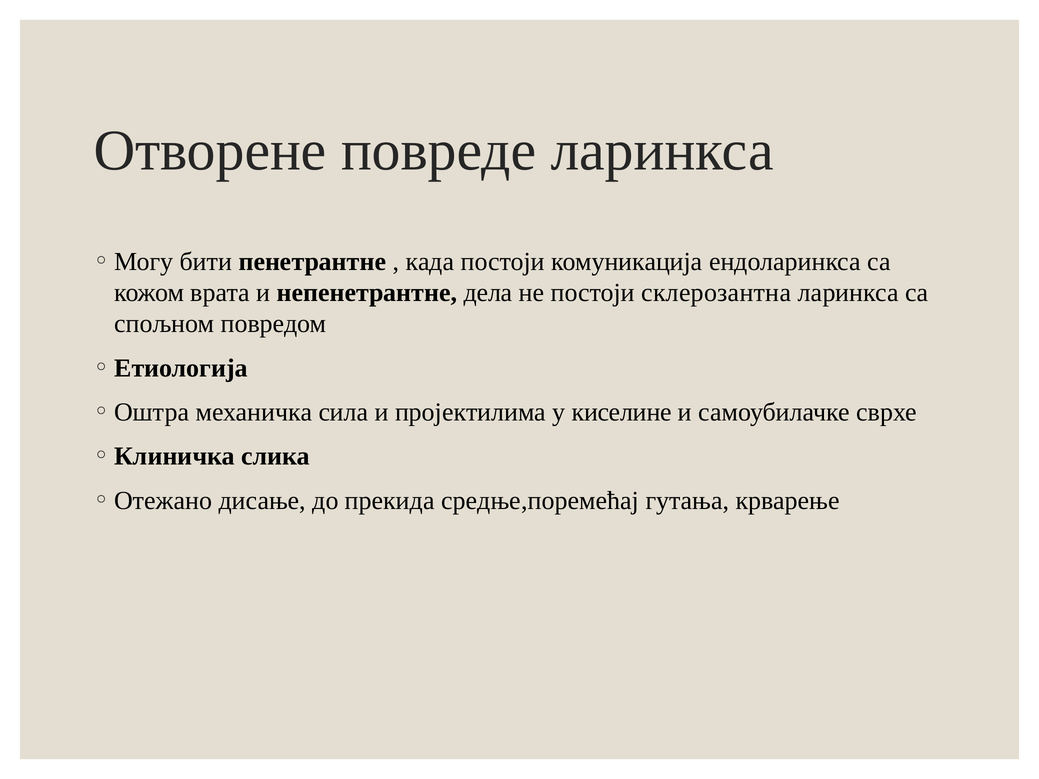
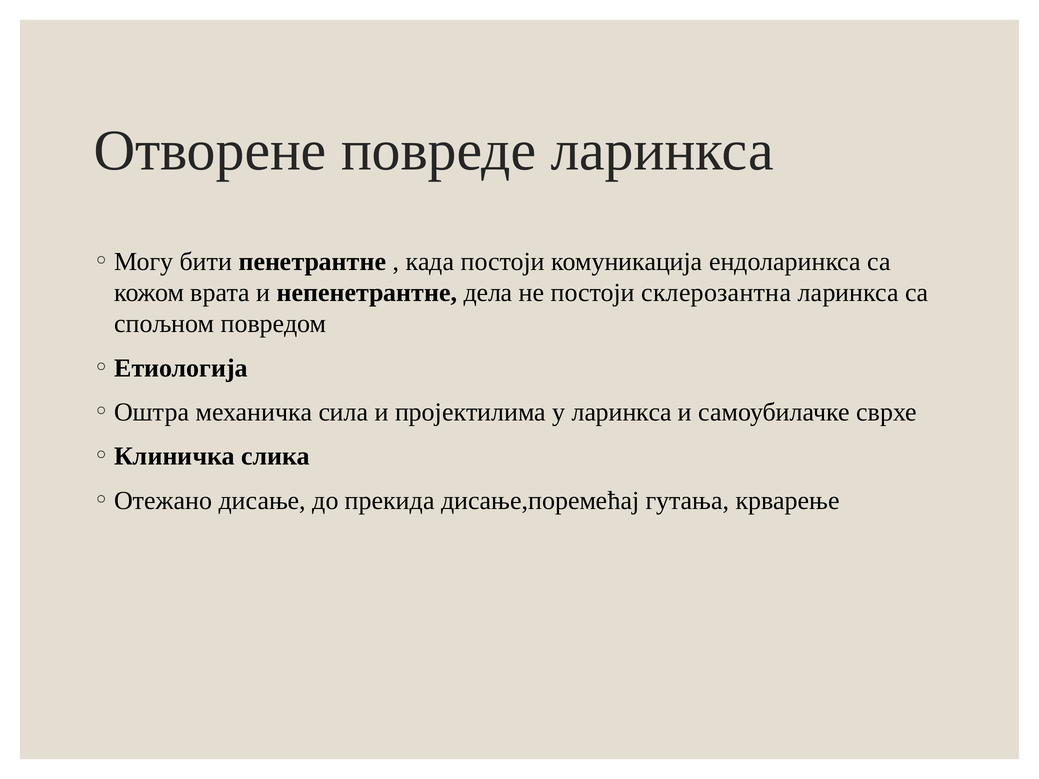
у киселине: киселине -> ларинкса (622, 412)
средње,поремећај: средње,поремећај -> дисање,поремећај (540, 501)
